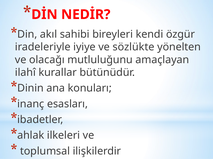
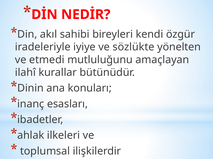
olacağı: olacağı -> etmedi (47, 60)
